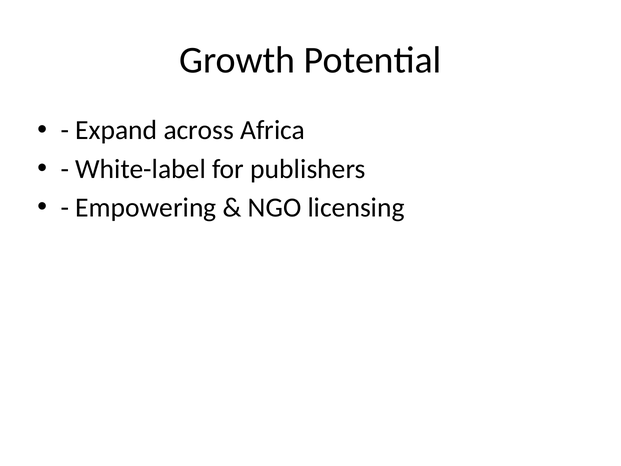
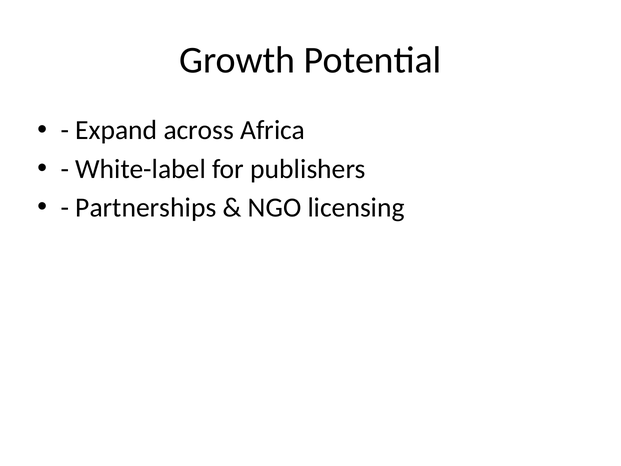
Empowering: Empowering -> Partnerships (146, 208)
